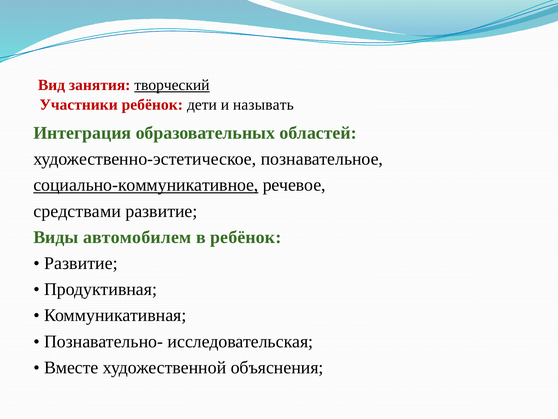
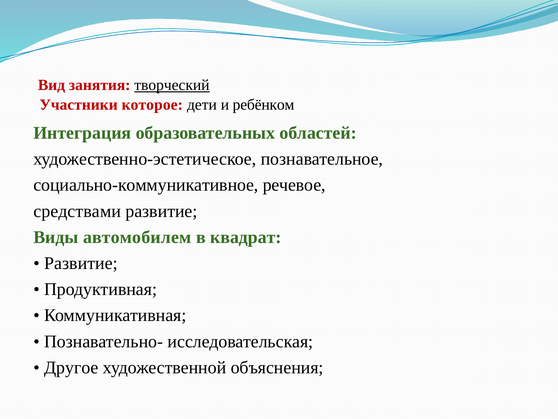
Участники ребёнок: ребёнок -> которое (152, 104)
называть: называть -> ребёнком (263, 104)
социально-коммуникативное underline: present -> none (146, 185)
в ребёнок: ребёнок -> квадрат (246, 237)
Вместе: Вместе -> Другое (71, 367)
